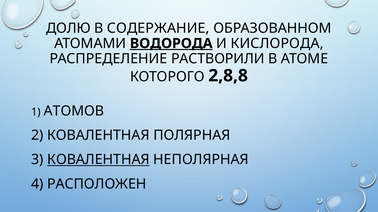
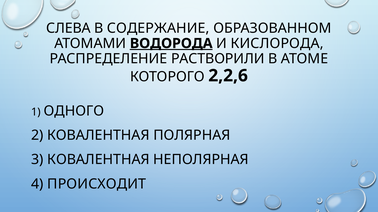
ДОЛЮ: ДОЛЮ -> СЛЕВА (68, 28)
2,8,8: 2,8,8 -> 2,2,6 (228, 76)
АТОМОВ: АТОМОВ -> ОДНОГО (74, 111)
КОВАЛЕНТНАЯ underline: present -> none (98, 160)
РАСПОЛОЖЕН: РАСПОЛОЖЕН -> ПРОИСХОДИТ (97, 184)
